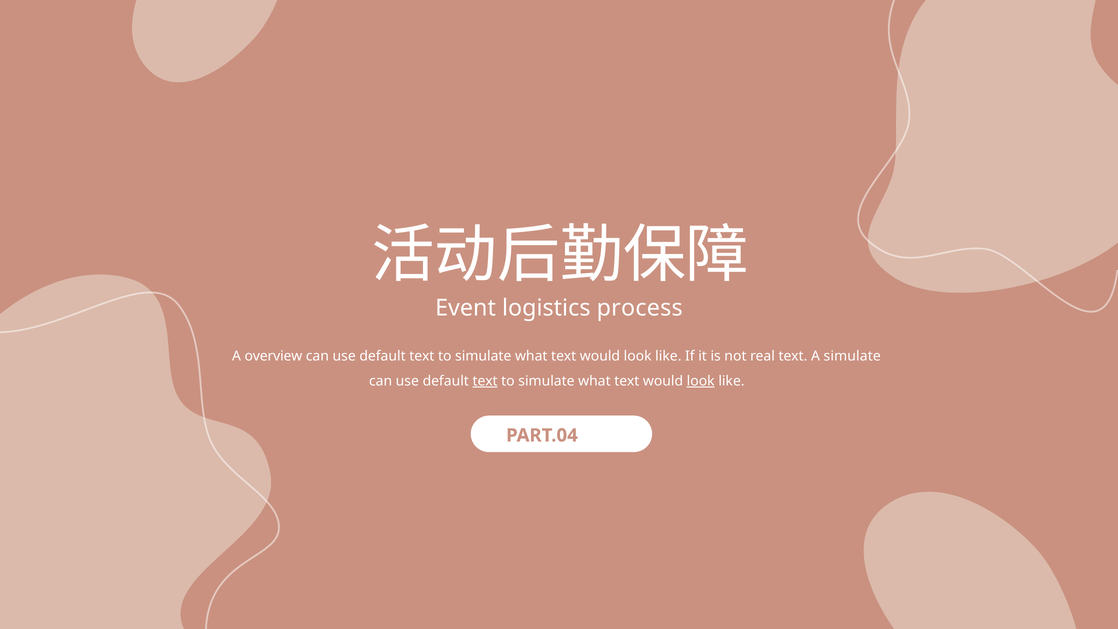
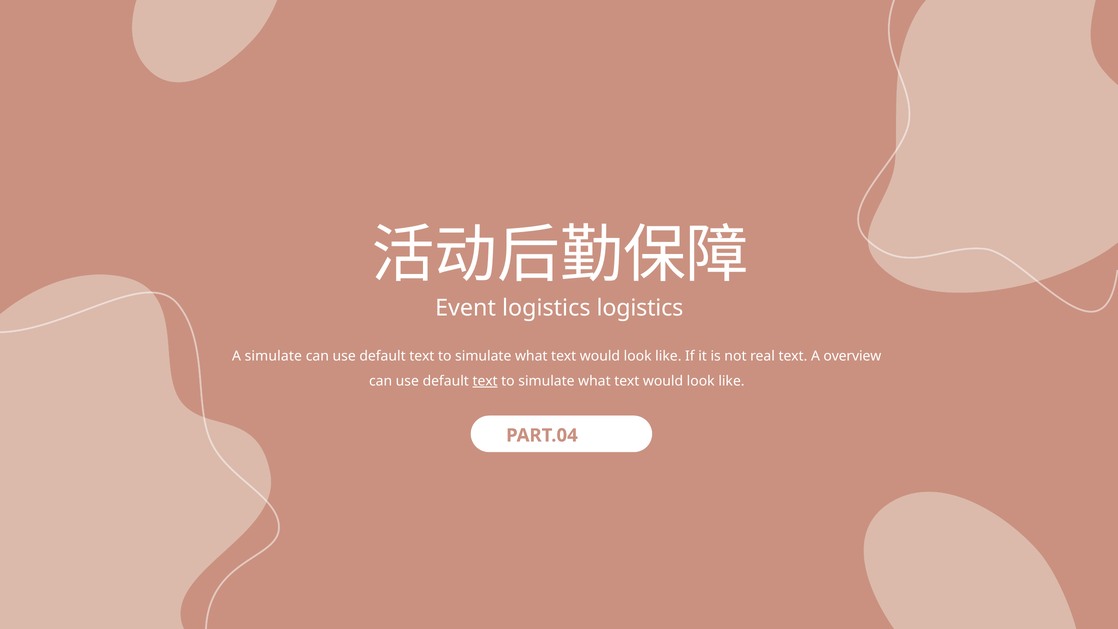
logistics process: process -> logistics (640, 308)
A overview: overview -> simulate (273, 356)
A simulate: simulate -> overview (852, 356)
look underline: present -> none (701, 381)
